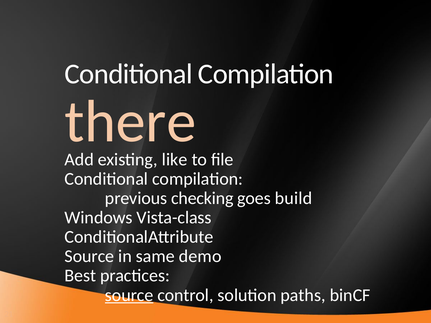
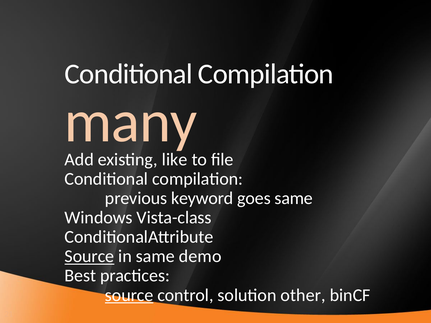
there: there -> many (131, 122)
checking: checking -> keyword (202, 198)
goes build: build -> same (294, 198)
Source underline: none -> present (89, 257)
paths: paths -> other (303, 295)
